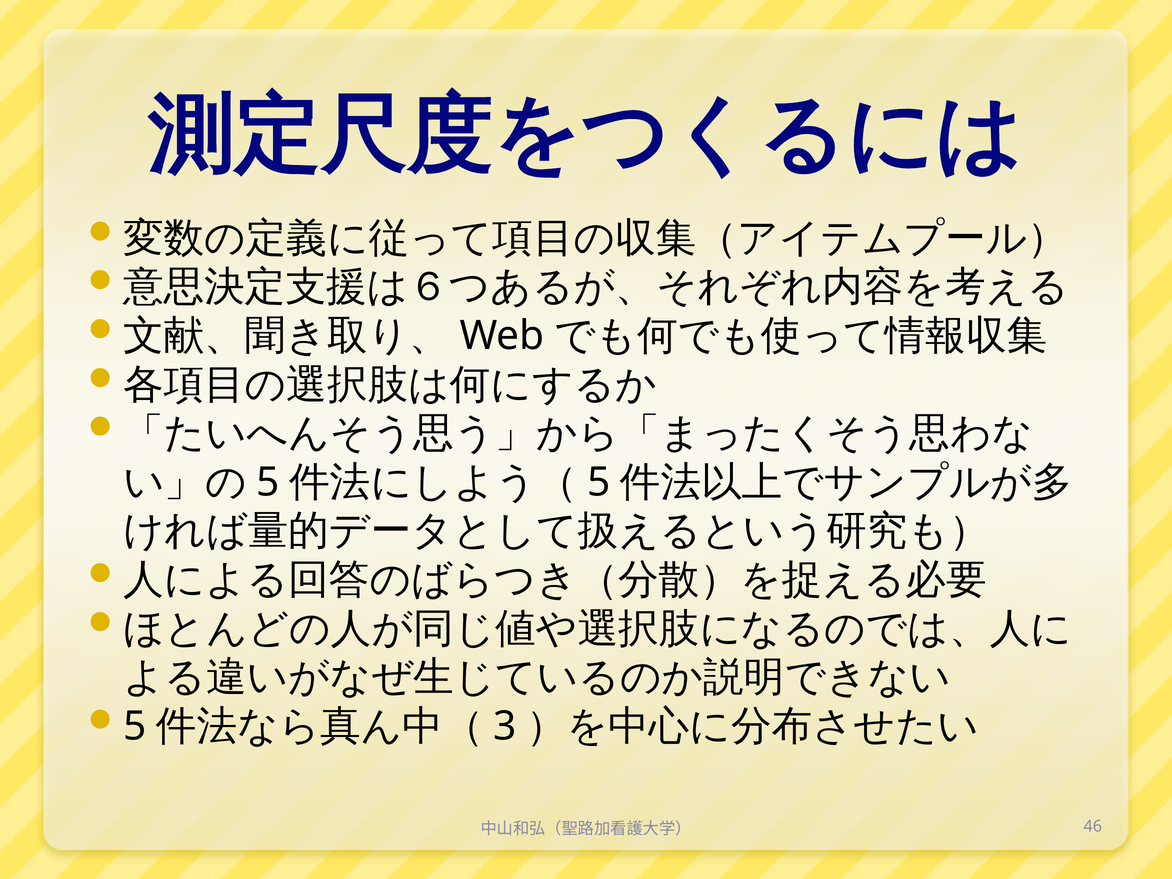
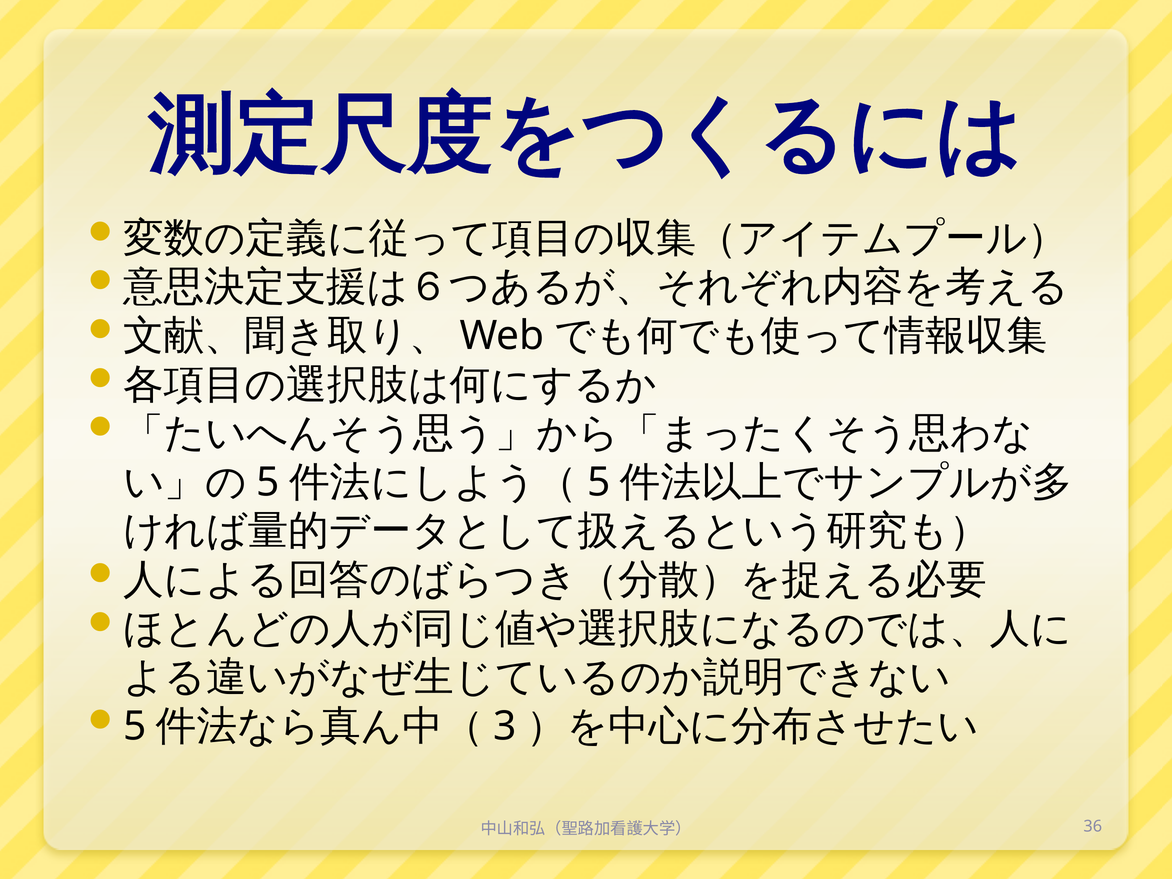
46: 46 -> 36 (1093, 826)
